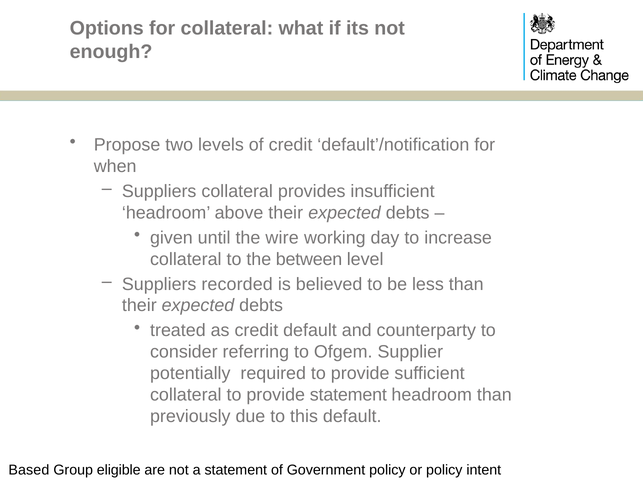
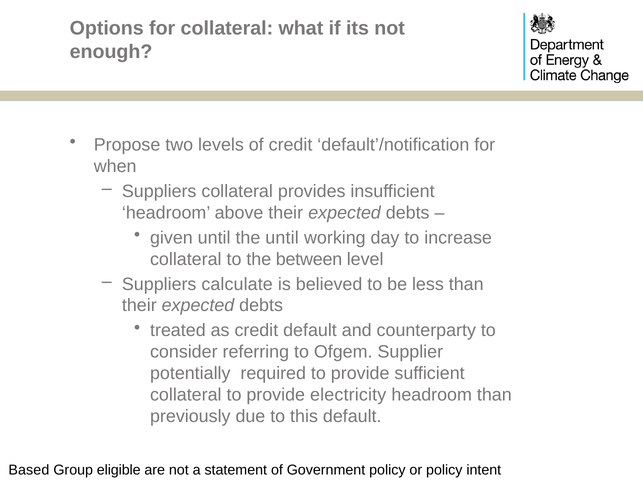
the wire: wire -> until (282, 238)
recorded: recorded -> calculate (237, 284)
provide statement: statement -> electricity (348, 395)
